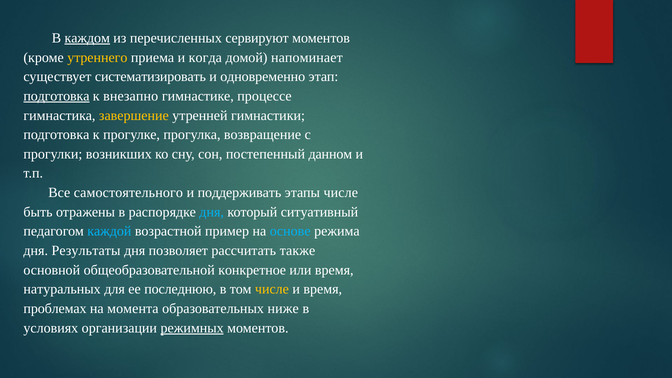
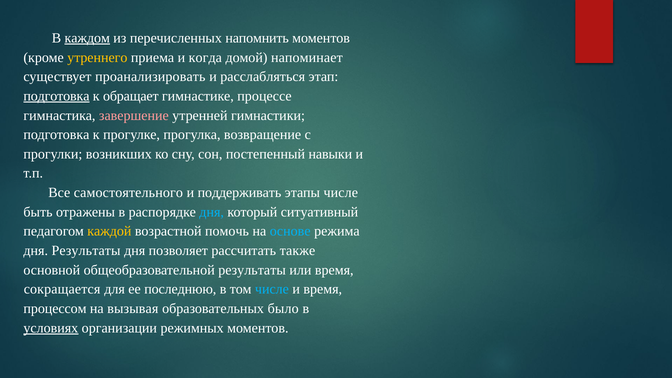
сервируют: сервируют -> напомнить (257, 38)
систематизировать: систематизировать -> проанализировать (150, 77)
одновременно: одновременно -> расслабляться (263, 77)
внезапно: внезапно -> обращает (131, 96)
завершение colour: yellow -> pink (134, 115)
данном: данном -> навыки (330, 154)
каждой colour: light blue -> yellow (109, 231)
пример: пример -> помочь (227, 231)
общеобразовательной конкретное: конкретное -> результаты (252, 270)
натуральных: натуральных -> сокращается (62, 289)
числе colour: yellow -> light blue (272, 289)
проблемах: проблемах -> процессом (55, 309)
момента: момента -> вызывая (133, 309)
ниже: ниже -> было (283, 309)
условиях underline: none -> present (51, 328)
режимных underline: present -> none (192, 328)
